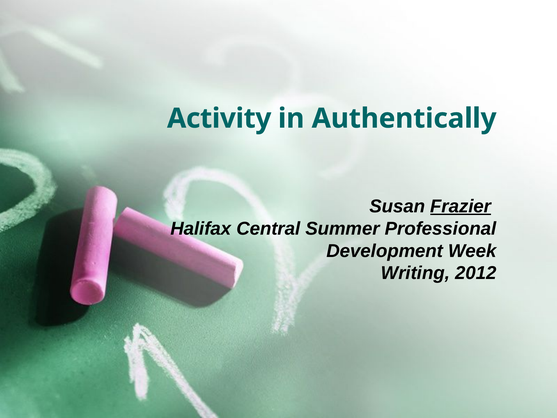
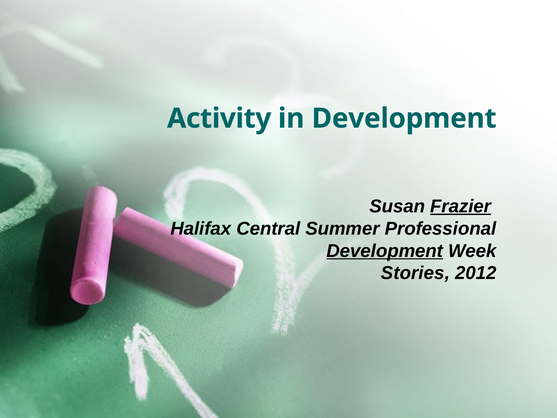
in Authentically: Authentically -> Development (404, 118)
Development underline: none -> present (385, 251)
Writing: Writing -> Stories (415, 273)
